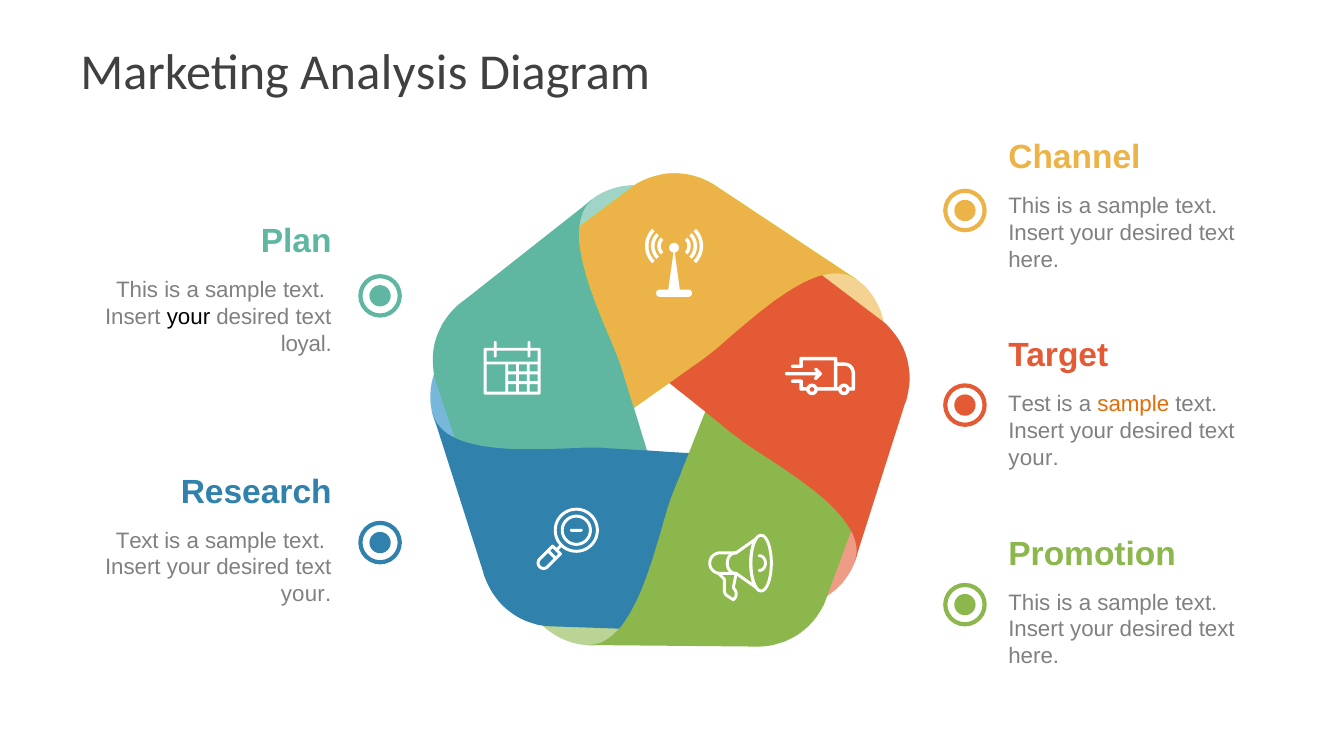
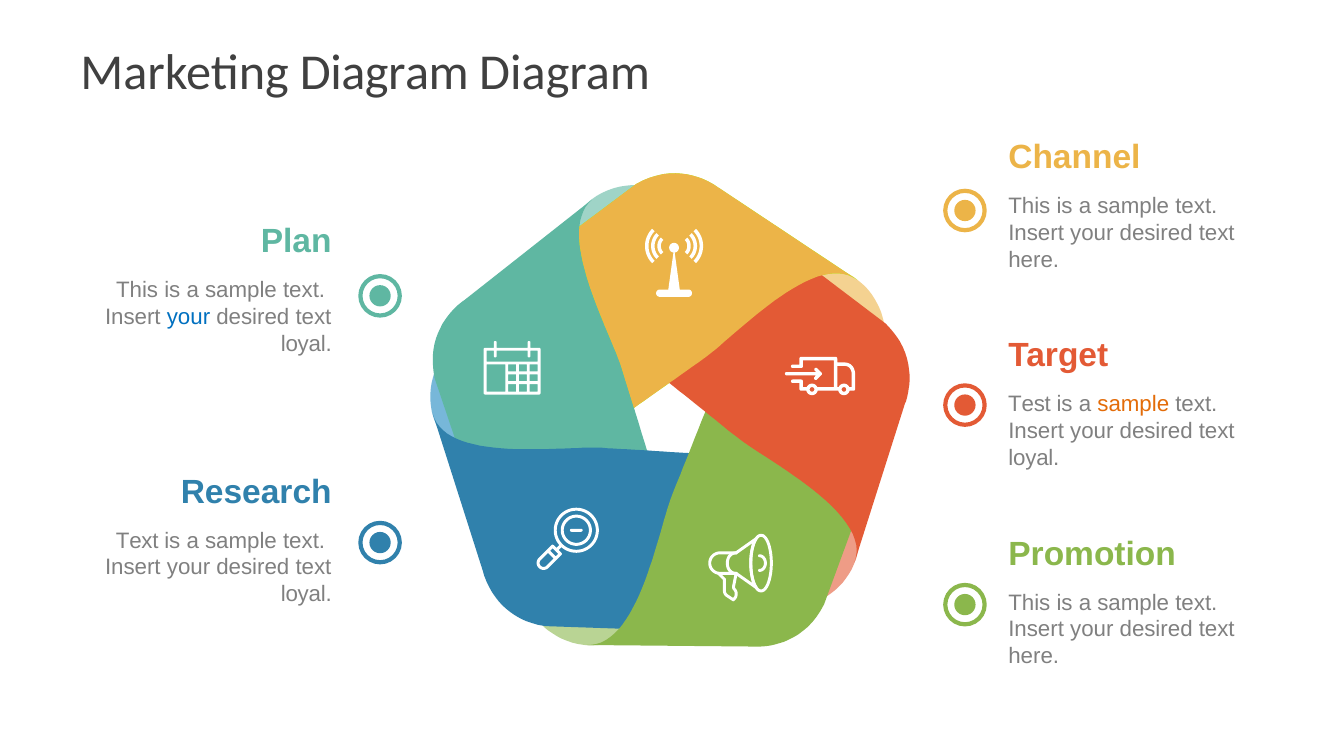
Marketing Analysis: Analysis -> Diagram (384, 73)
your colour: black -> blue (189, 317)
your: your -> loyal (1034, 458)
your: your -> loyal (306, 594)
